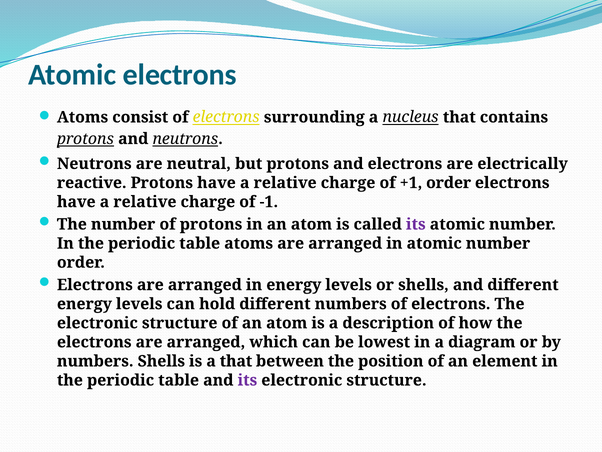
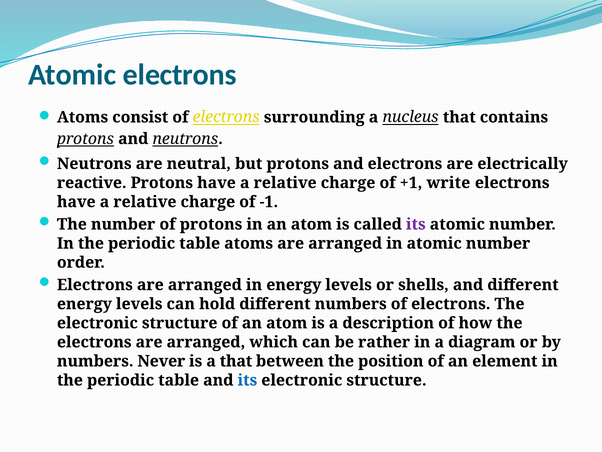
+1 order: order -> write (448, 183)
lowest: lowest -> rather (384, 342)
numbers Shells: Shells -> Never (161, 361)
its colour: purple -> blue (247, 380)
